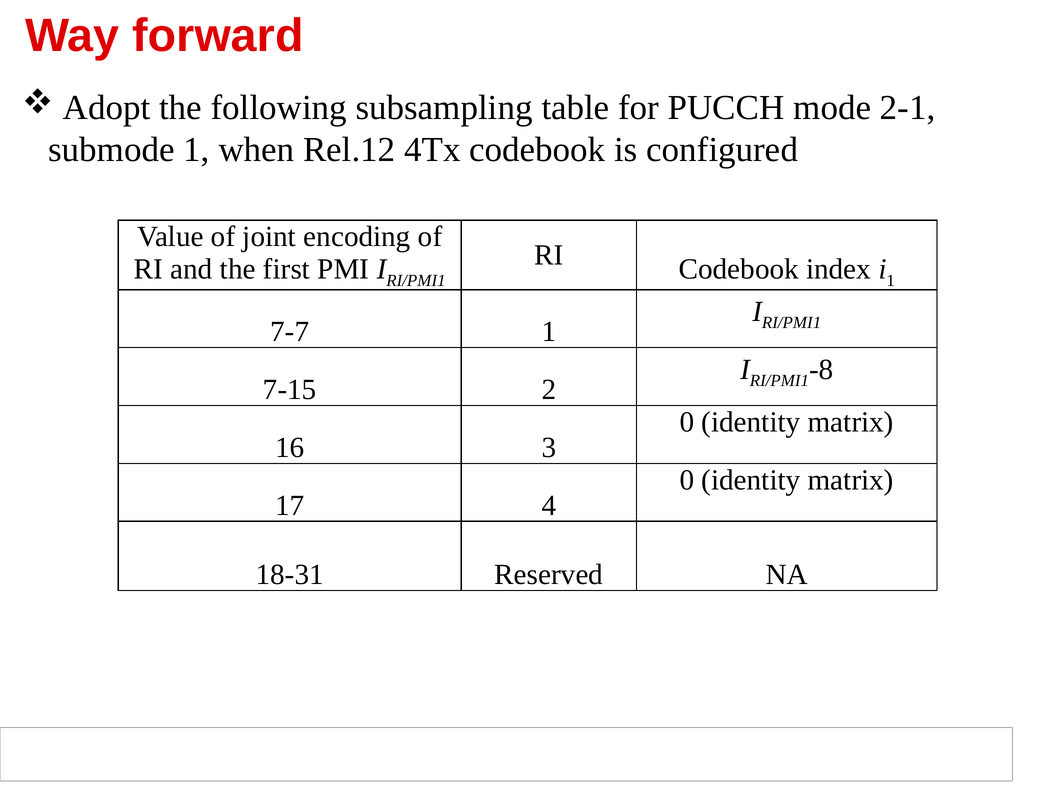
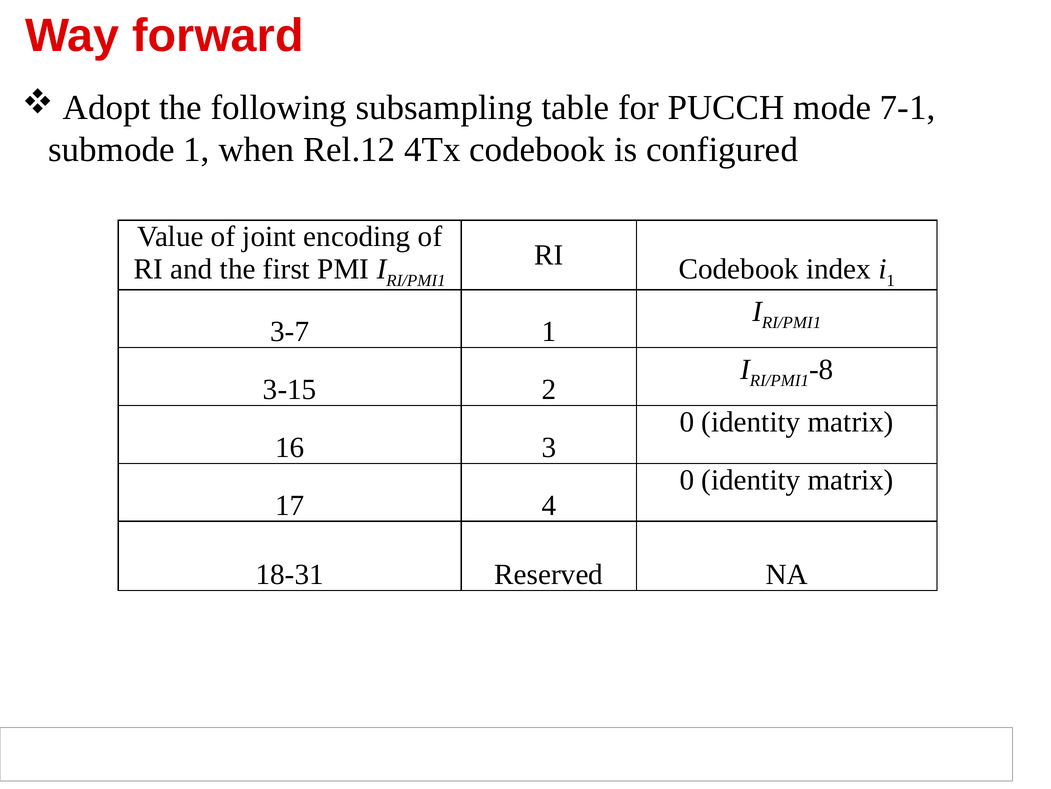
2-1: 2-1 -> 7-1 (908, 108)
7-7: 7-7 -> 3-7 (290, 331)
7-15: 7-15 -> 3-15 (290, 389)
